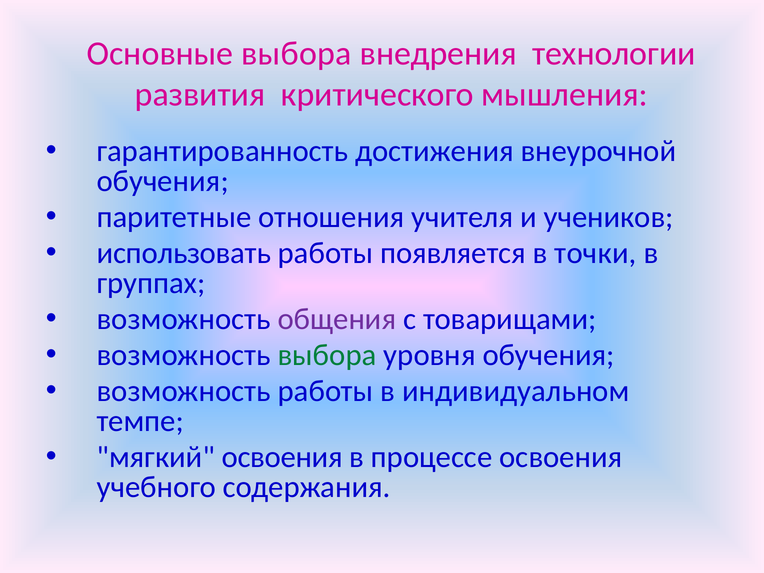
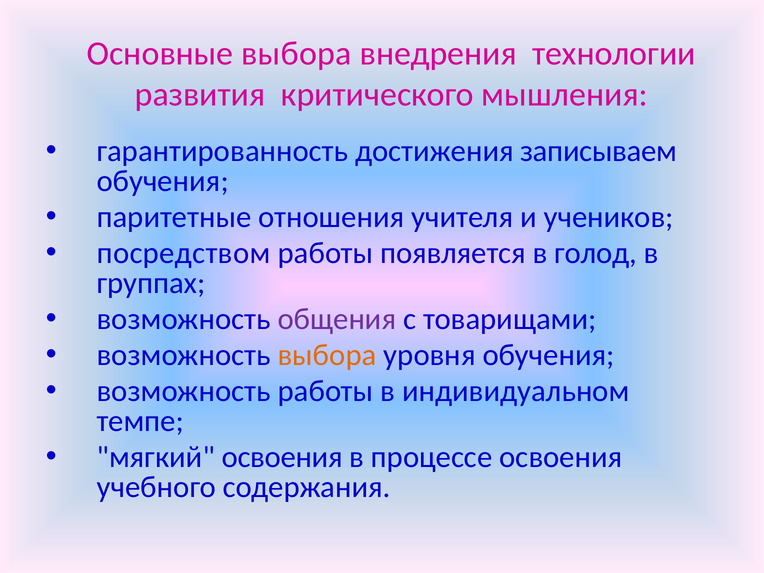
внеурочной: внеурочной -> записываем (599, 151)
использовать: использовать -> посредством (184, 253)
точки: точки -> голод (596, 253)
выбора colour: green -> orange (327, 355)
